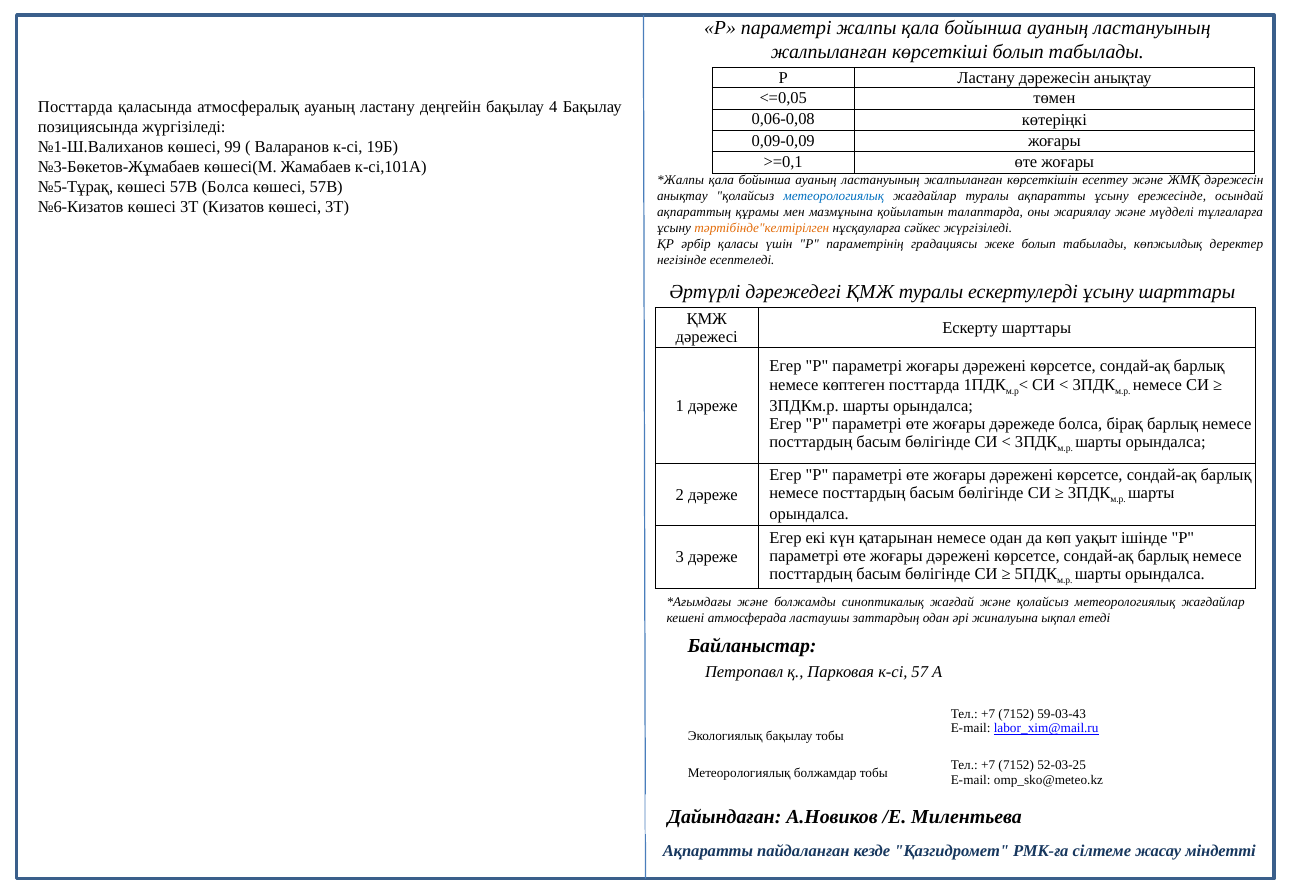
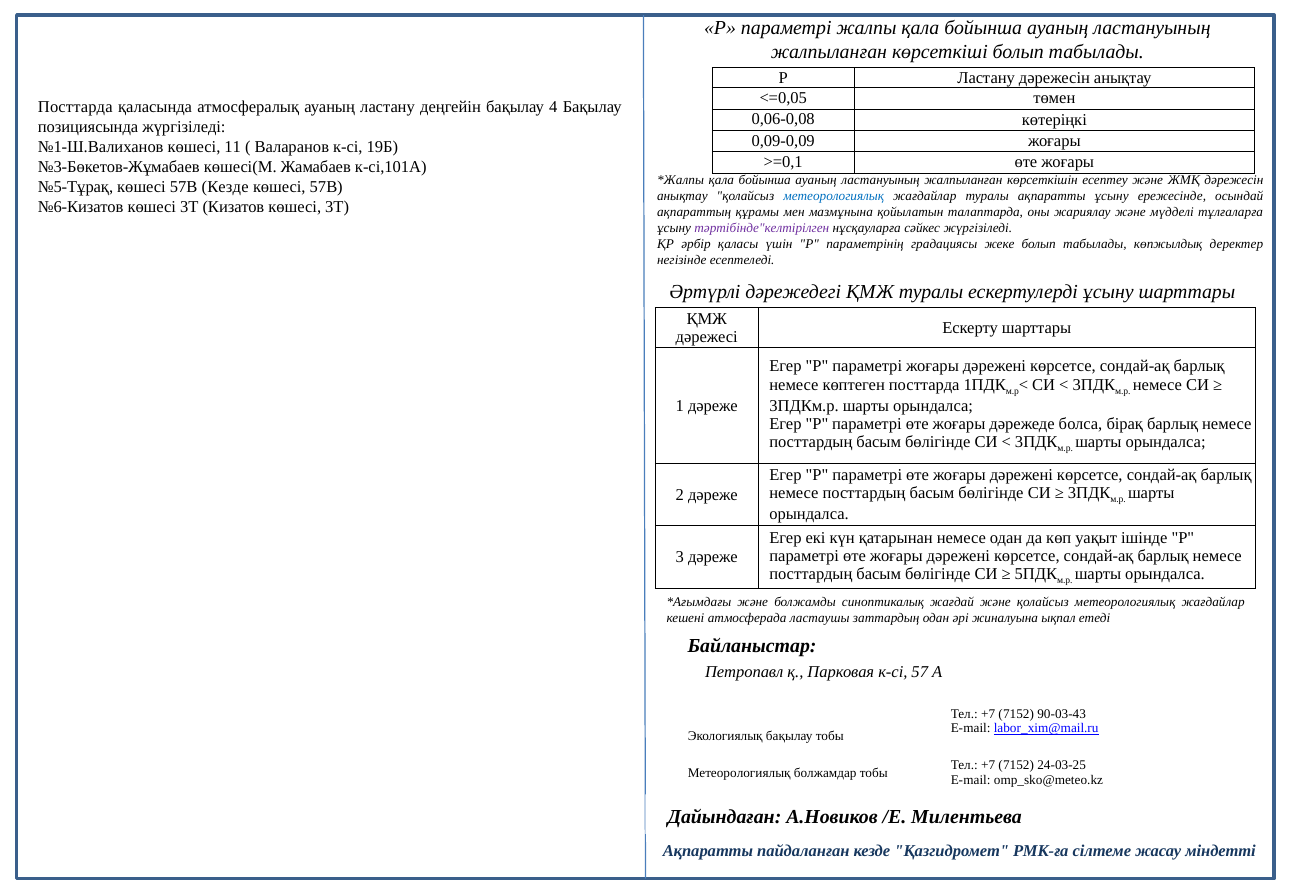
99: 99 -> 11 (233, 147)
57В Болса: Болса -> Кезде (225, 187)
тәртібінде"келтірілген colour: orange -> purple (762, 228)
59-03-43: 59-03-43 -> 90-03-43 (1062, 714)
52-03-25: 52-03-25 -> 24-03-25 (1062, 765)
